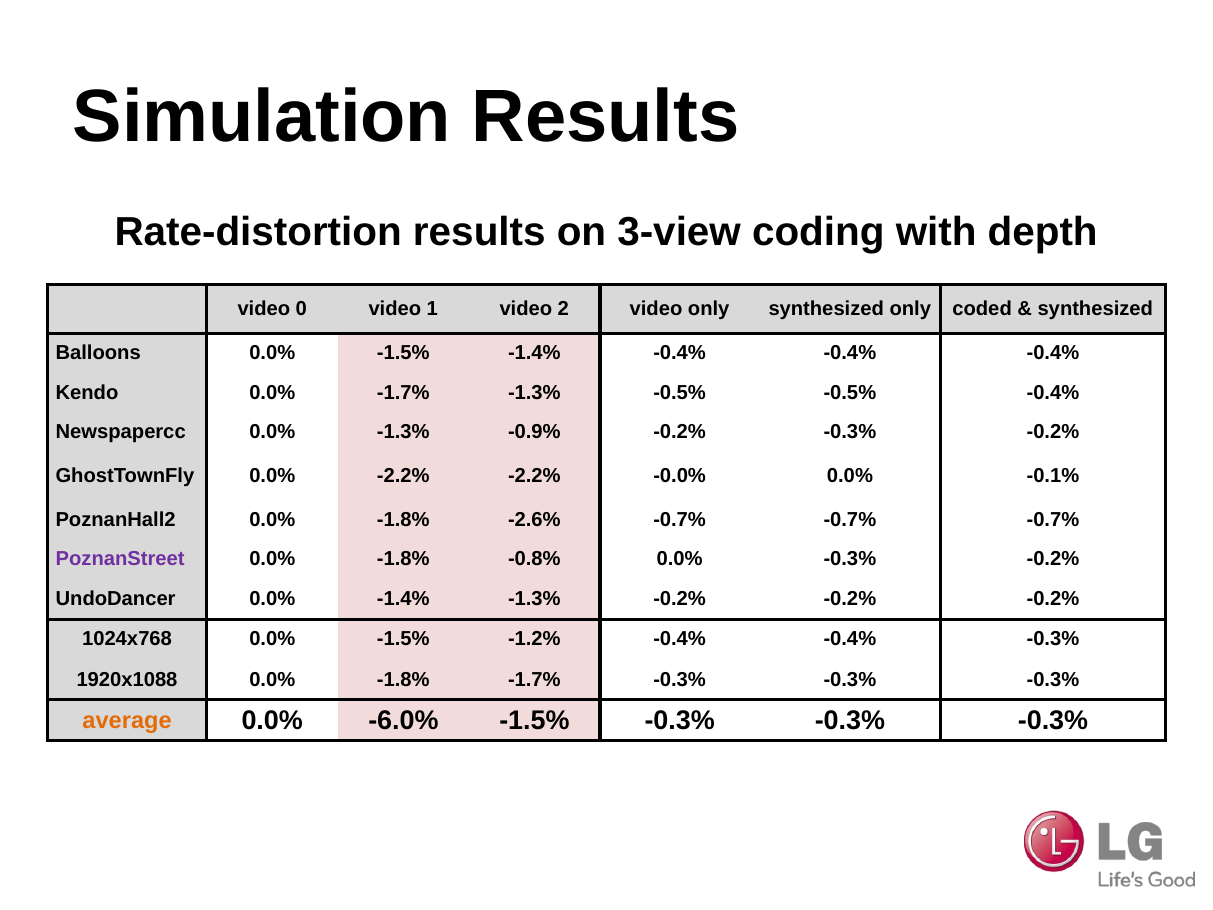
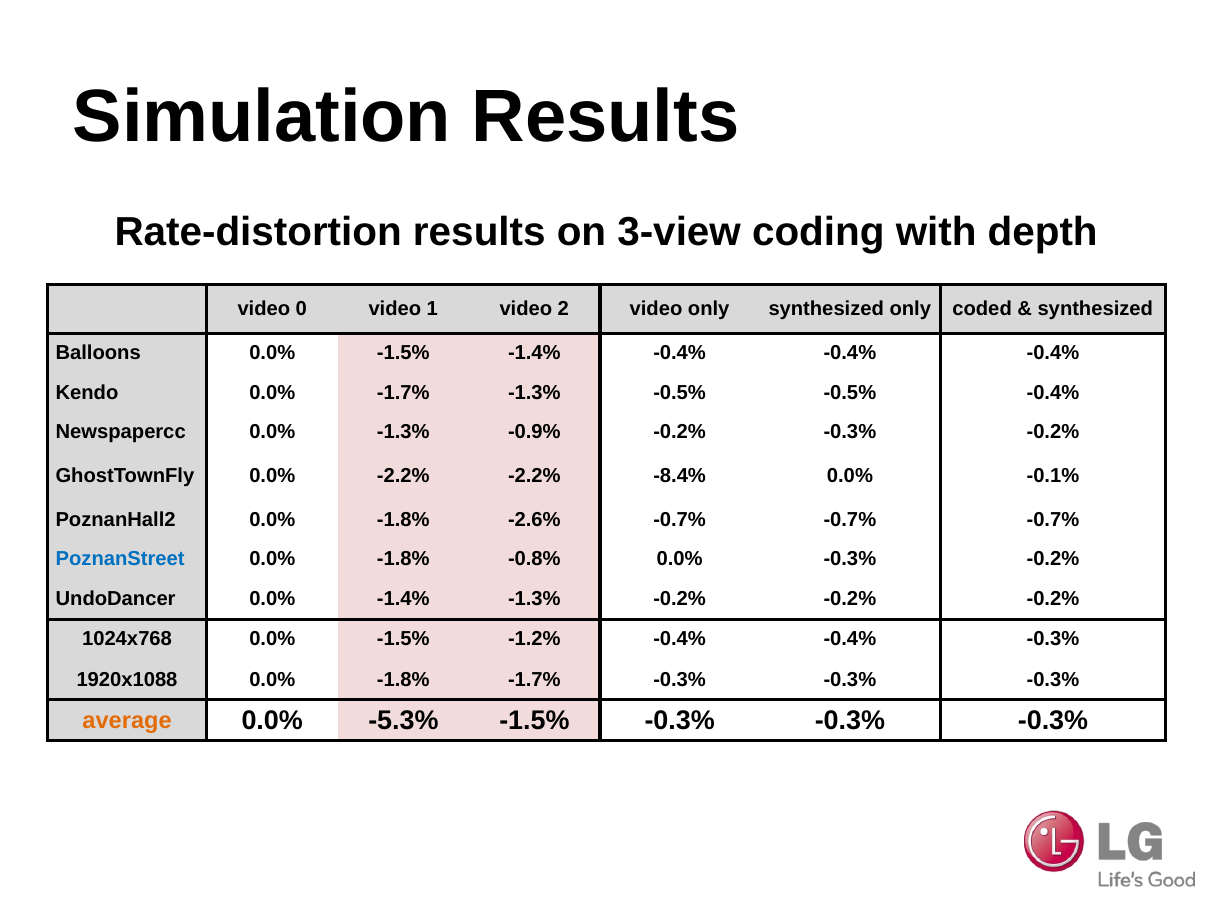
-0.0%: -0.0% -> -8.4% (680, 476)
PoznanStreet colour: purple -> blue (120, 559)
-6.0%: -6.0% -> -5.3% (403, 720)
